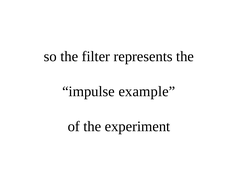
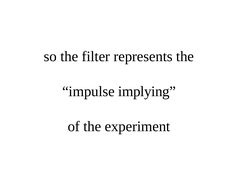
example: example -> implying (147, 91)
